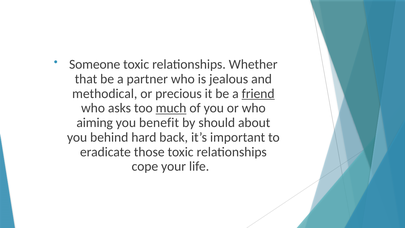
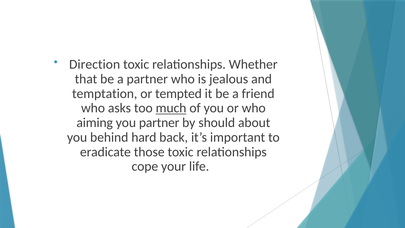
Someone: Someone -> Direction (95, 64)
methodical: methodical -> temptation (105, 94)
precious: precious -> tempted (179, 94)
friend underline: present -> none (258, 94)
you benefit: benefit -> partner (159, 123)
